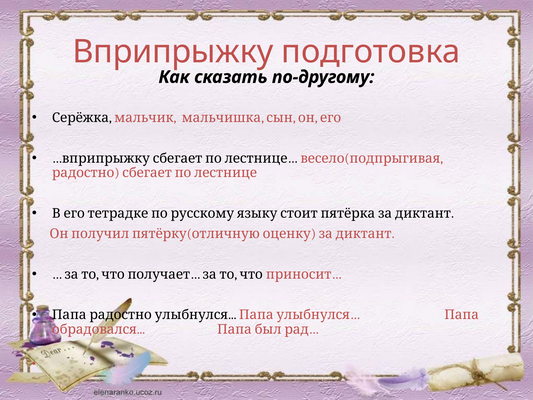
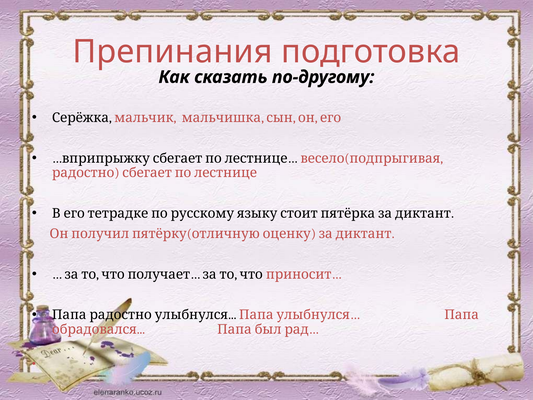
Вприпрыжку: Вприпрыжку -> Препинания (173, 52)
